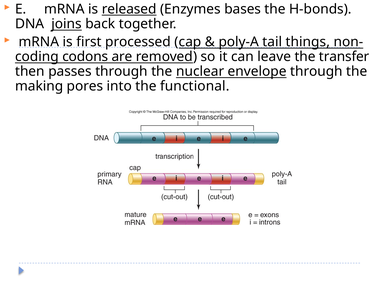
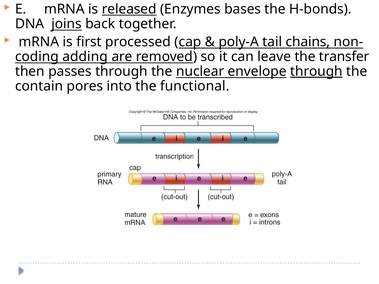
things: things -> chains (308, 42)
codons: codons -> adding (85, 57)
through underline: none -> present (316, 71)
making: making -> contain (39, 86)
